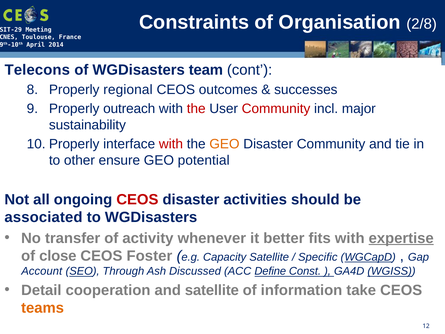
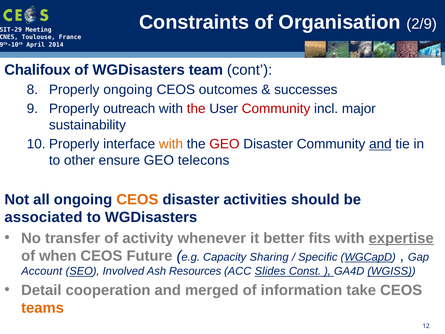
2/8: 2/8 -> 2/9 (422, 24)
Telecons: Telecons -> Chalifoux (37, 70)
Properly regional: regional -> ongoing (128, 90)
with colour: red -> orange (171, 144)
GEO colour: orange -> red (224, 144)
and underline: none -> present (380, 144)
potential: potential -> telecons (204, 160)
CEOS colour: red -> orange (137, 199)
close: close -> when (58, 256)
Foster: Foster -> Future (149, 256)
Capacity Satellite: Satellite -> Sharing (269, 257)
Through: Through -> Involved (123, 271)
Discussed: Discussed -> Resources (195, 271)
Define: Define -> Slides (270, 271)
and satellite: satellite -> merged (212, 290)
